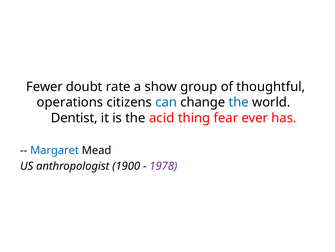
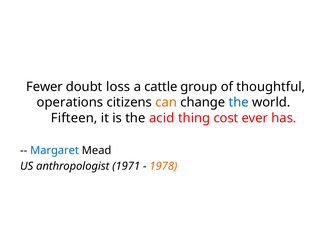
rate: rate -> loss (118, 86)
show: show -> cattle (161, 86)
can colour: blue -> orange (166, 102)
Dentist: Dentist -> Fifteen (74, 118)
fear: fear -> cost (226, 118)
1900: 1900 -> 1971 (126, 166)
1978 colour: purple -> orange (163, 166)
